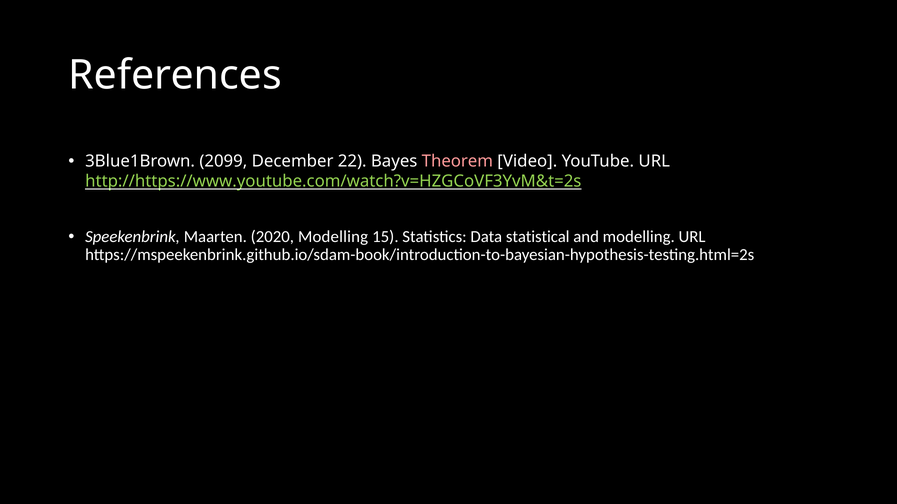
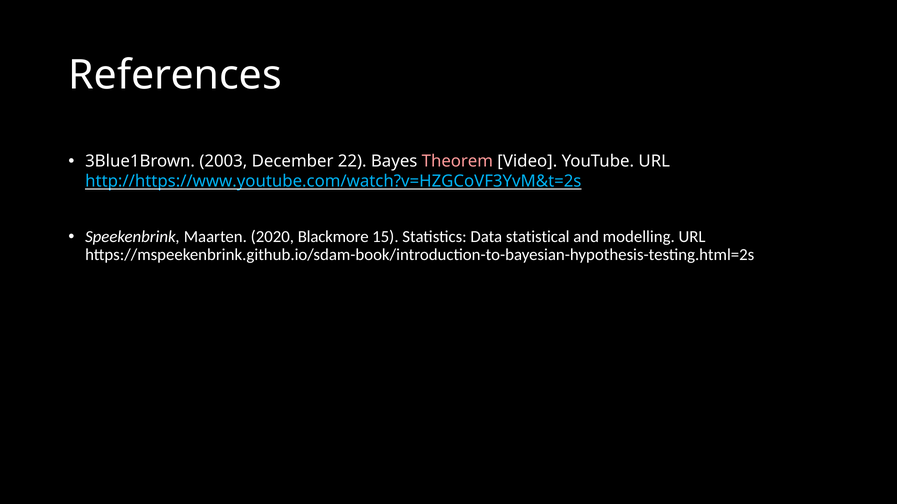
2099: 2099 -> 2003 (223, 161)
http://https://www.youtube.com/watch?v=HZGCoVF3YvM&t=2s colour: light green -> light blue (333, 182)
2020 Modelling: Modelling -> Blackmore (333, 237)
